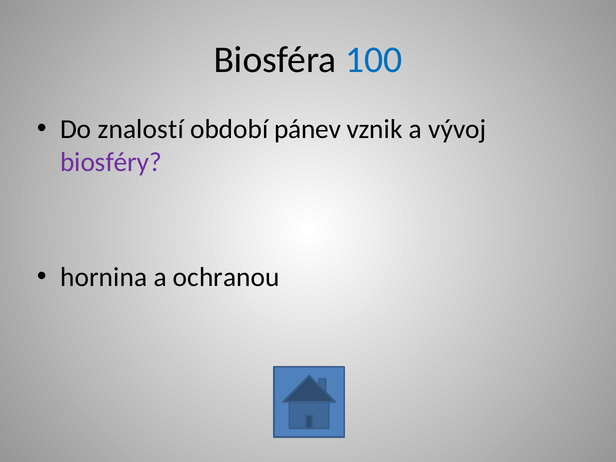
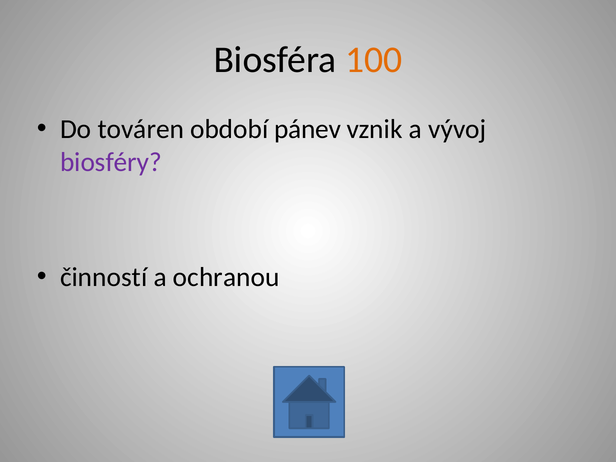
100 colour: blue -> orange (374, 60)
znalostí: znalostí -> továren (141, 129)
hornina: hornina -> činností (104, 277)
